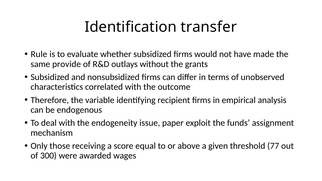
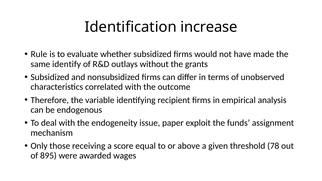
transfer: transfer -> increase (209, 27)
provide: provide -> identify (67, 64)
77: 77 -> 78 (273, 146)
300: 300 -> 895 (48, 156)
